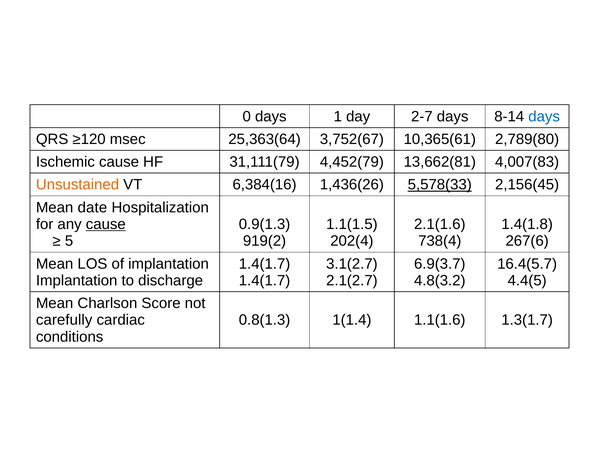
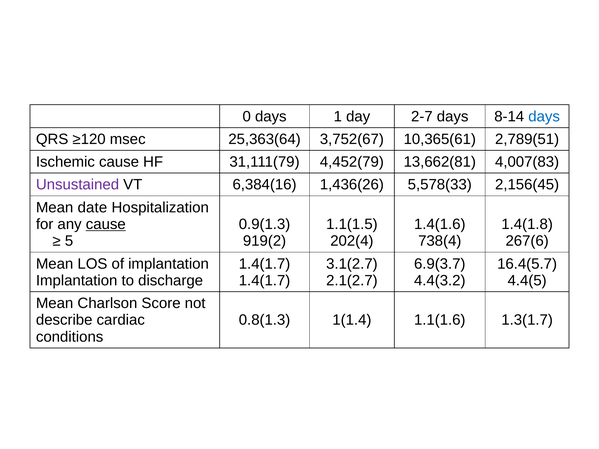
2,789(80: 2,789(80 -> 2,789(51 (527, 139)
Unsustained colour: orange -> purple (78, 185)
5,578(33 underline: present -> none (440, 185)
2.1(1.6: 2.1(1.6 -> 1.4(1.6 (440, 224)
4.8(3.2: 4.8(3.2 -> 4.4(3.2 (440, 281)
carefully: carefully -> describe (64, 320)
